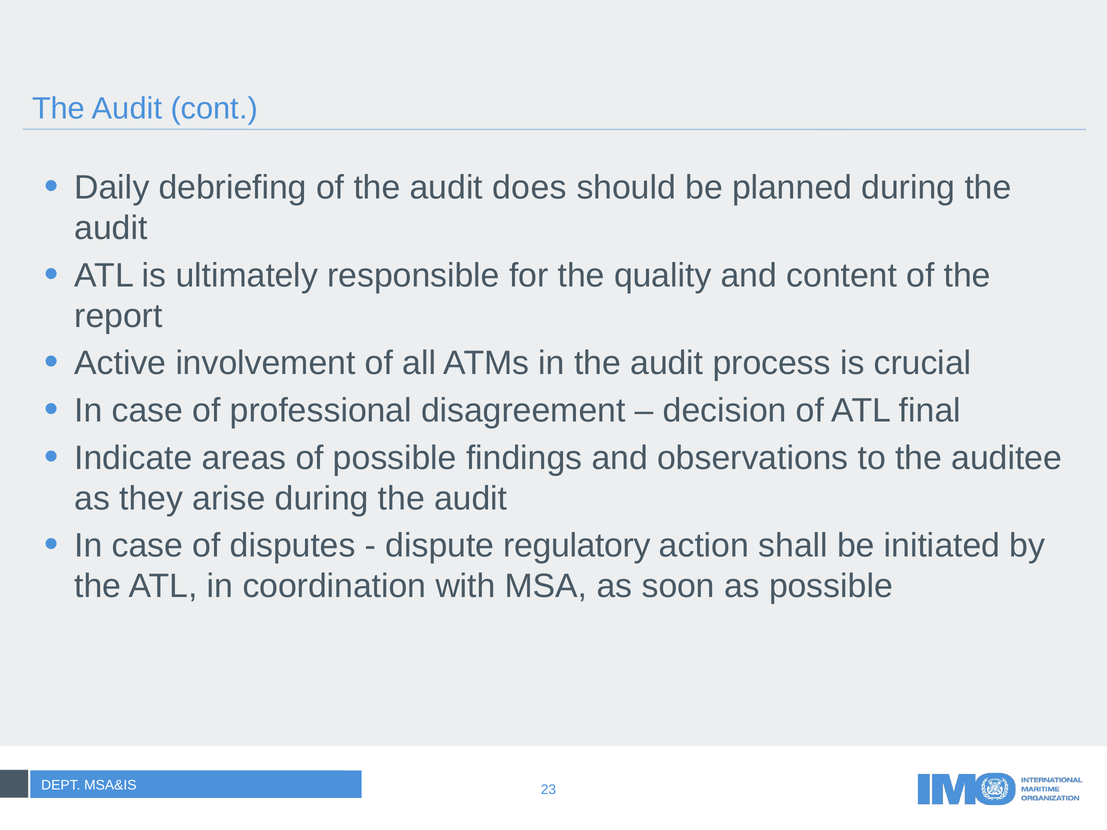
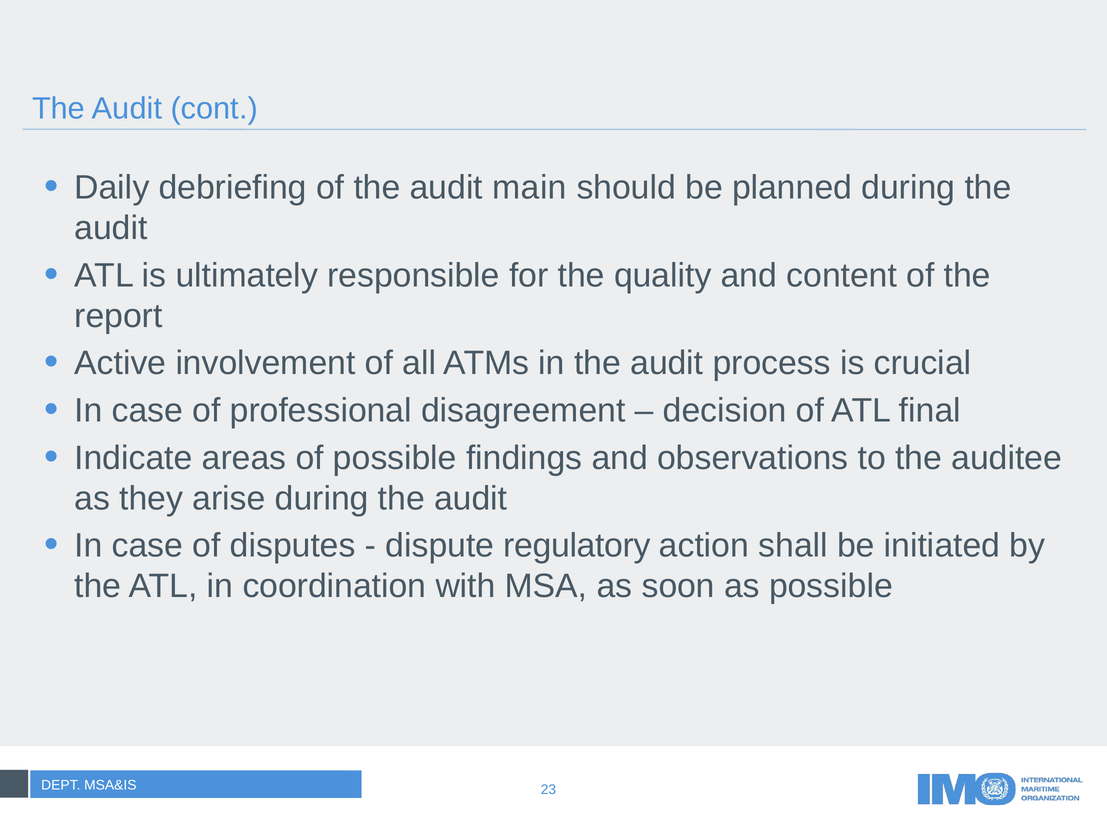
does: does -> main (530, 188)
